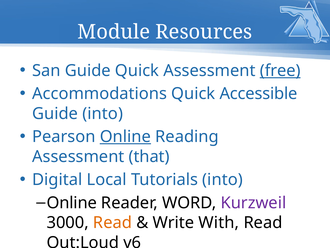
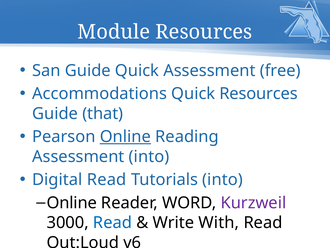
free underline: present -> none (280, 70)
Quick Accessible: Accessible -> Resources (259, 94)
Guide into: into -> that (103, 113)
Assessment that: that -> into (149, 156)
Digital Local: Local -> Read (107, 179)
Read colour: orange -> blue (112, 222)
